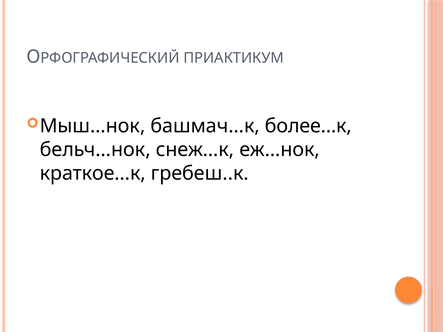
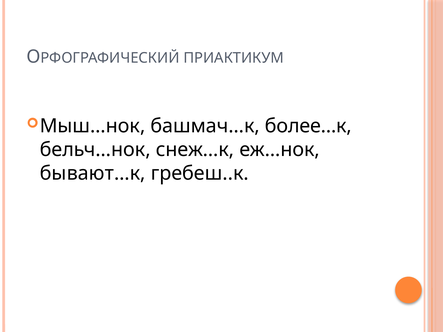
краткое…к: краткое…к -> бывают…к (93, 173)
